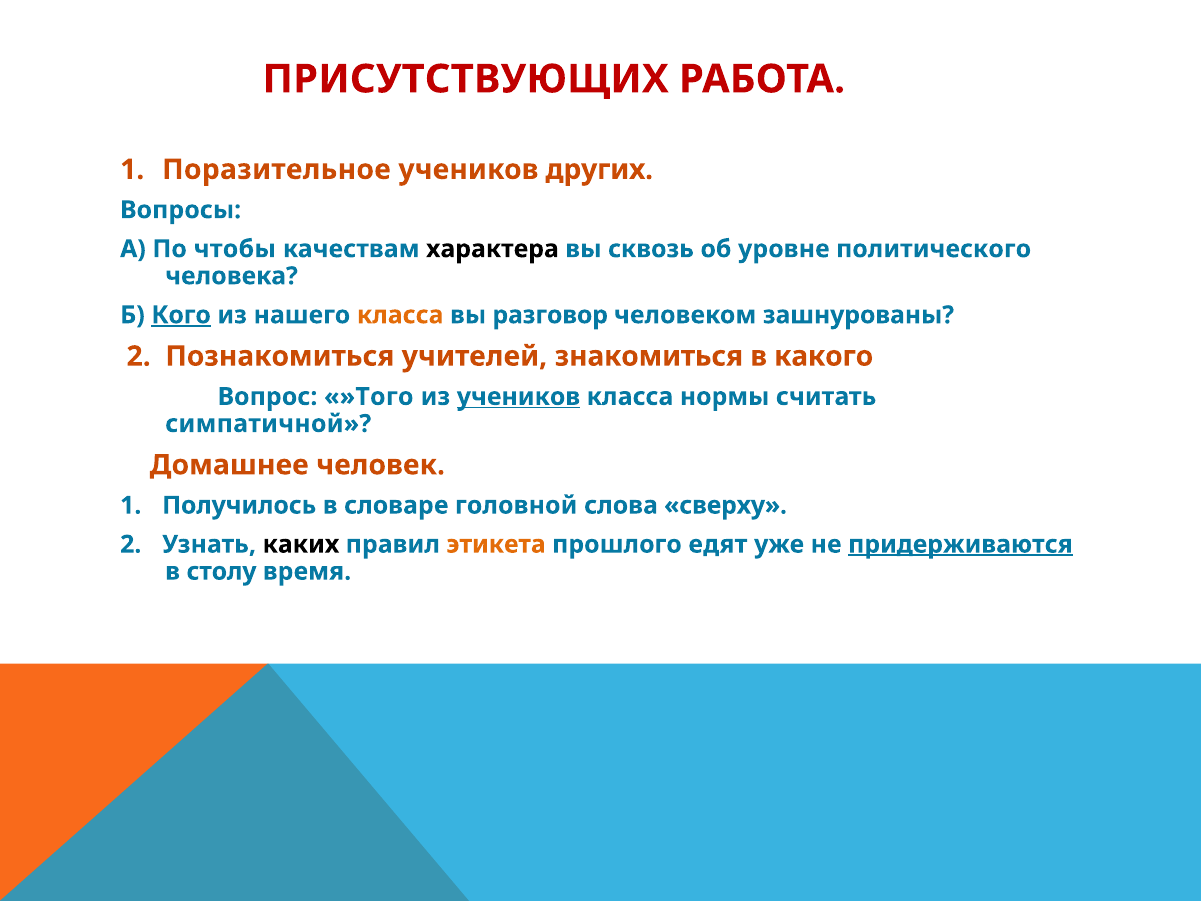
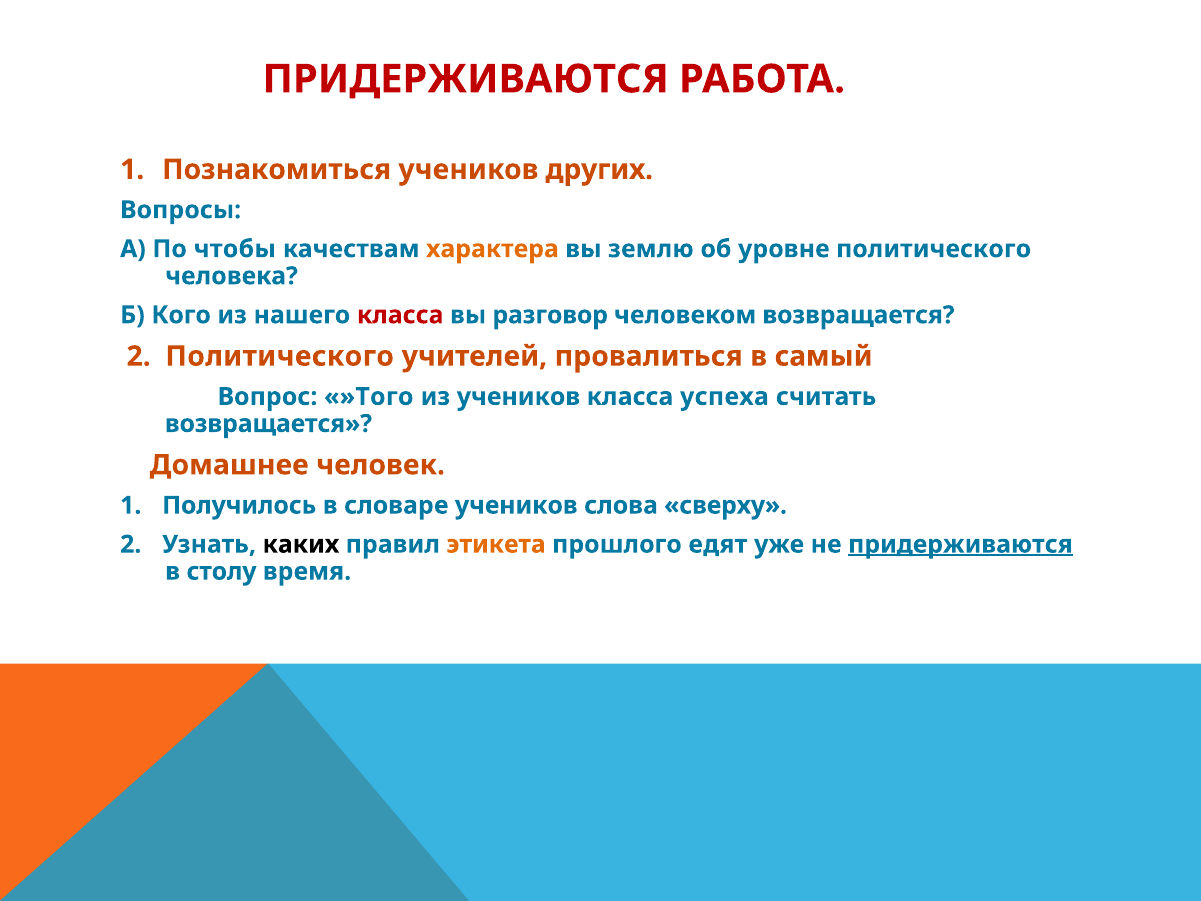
ПРИСУТСТВУЮЩИХ: ПРИСУТСТВУЮЩИХ -> ПРИДЕРЖИВАЮТСЯ (466, 79)
Поразительное: Поразительное -> Познакомиться (277, 170)
характера colour: black -> orange (492, 249)
сквозь: сквозь -> землю (651, 249)
Кого underline: present -> none (181, 315)
класса colour: orange -> red (400, 315)
человеком зашнурованы: зашнурованы -> возвращается (858, 315)
2 Познакомиться: Познакомиться -> Политического (280, 356)
знакомиться: знакомиться -> провалиться (649, 356)
какого: какого -> самый (824, 356)
учеников underline: present -> none (518, 397)
нормы: нормы -> успеха (724, 397)
симпатичной: симпатичной -> возвращается (268, 424)
словаре головной: головной -> учеников (516, 505)
